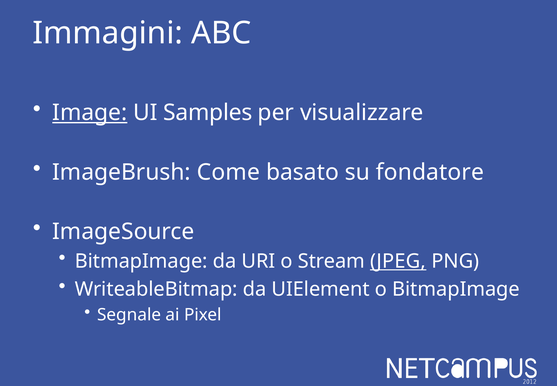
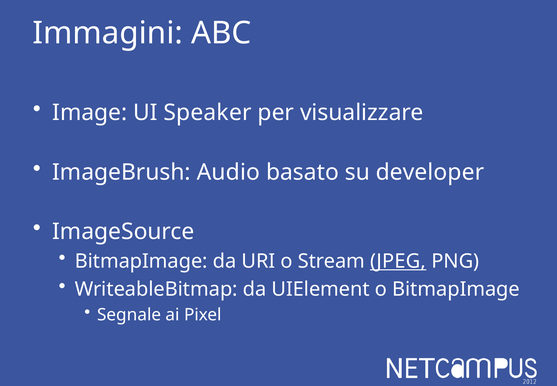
Image underline: present -> none (90, 113)
Samples: Samples -> Speaker (208, 113)
Come: Come -> Audio (228, 172)
fondatore: fondatore -> developer (430, 172)
